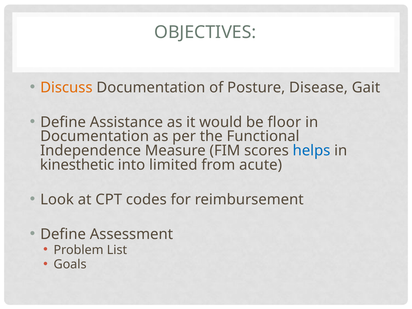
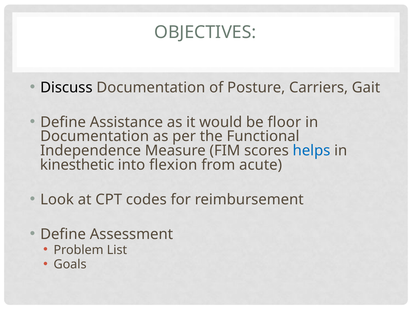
Discuss colour: orange -> black (66, 88)
Disease: Disease -> Carriers (319, 88)
limited: limited -> flexion (173, 165)
